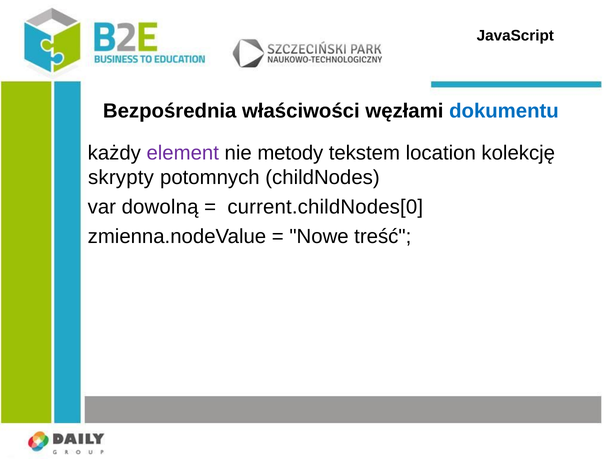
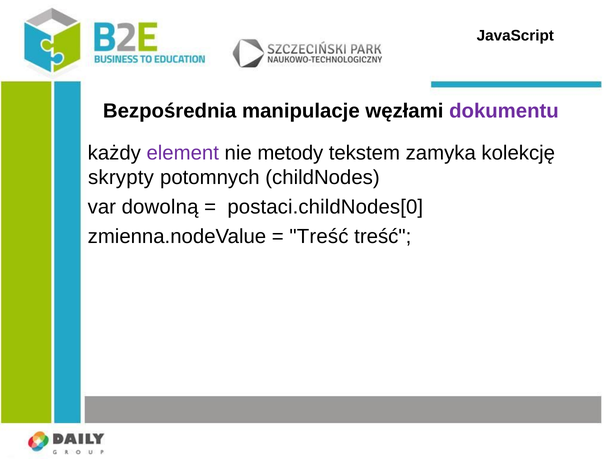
właściwości: właściwości -> manipulacje (301, 111)
dokumentu colour: blue -> purple (504, 111)
location: location -> zamyka (441, 153)
current.childNodes[0: current.childNodes[0 -> postaci.childNodes[0 (325, 207)
Nowe: Nowe -> Treść (319, 236)
